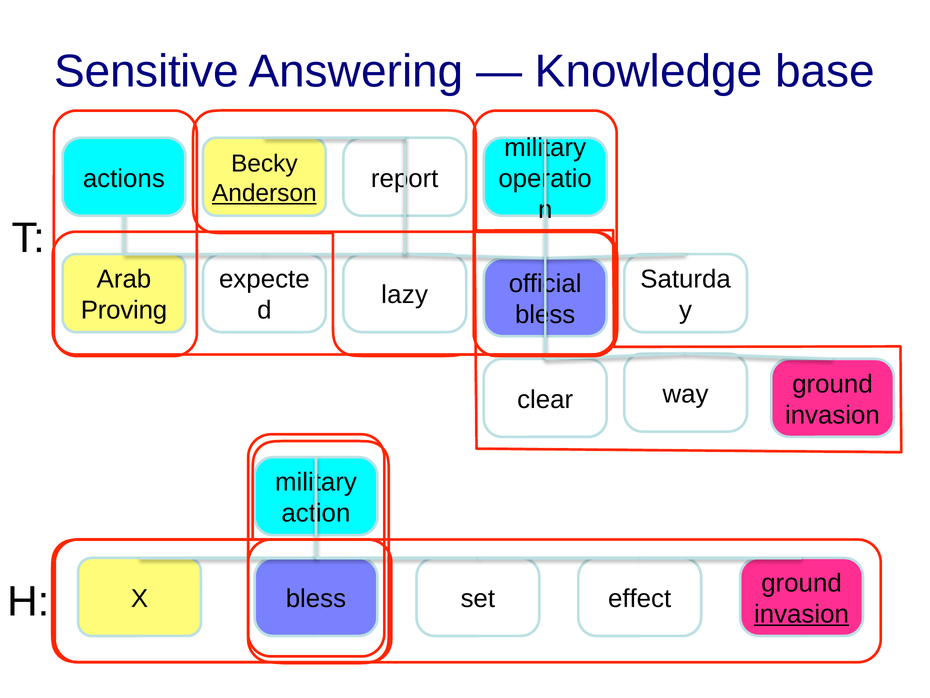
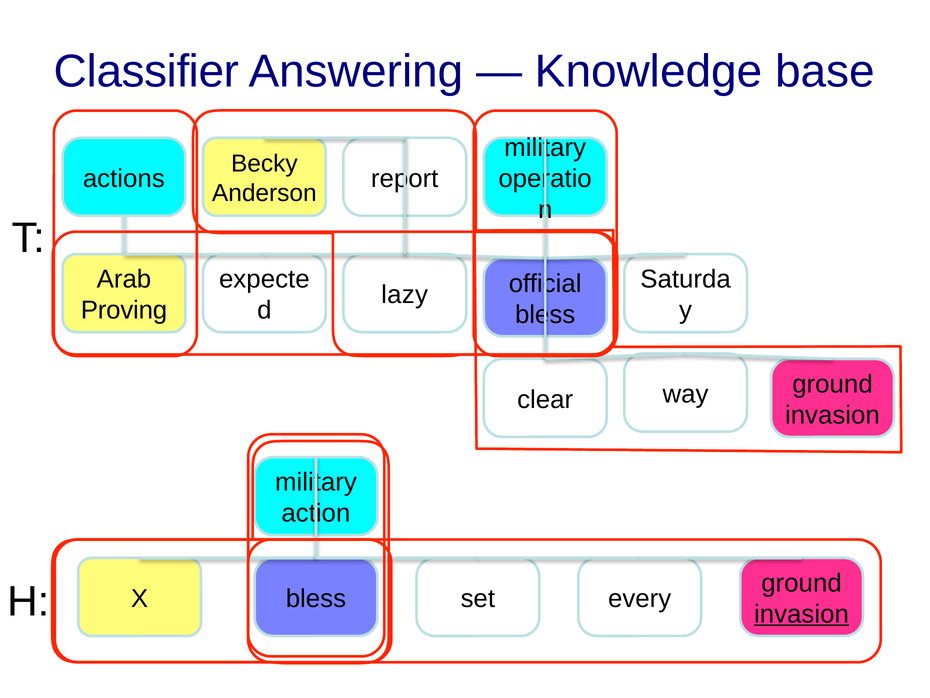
Sensitive: Sensitive -> Classifier (147, 71)
Anderson underline: present -> none (264, 193)
effect: effect -> every (640, 598)
